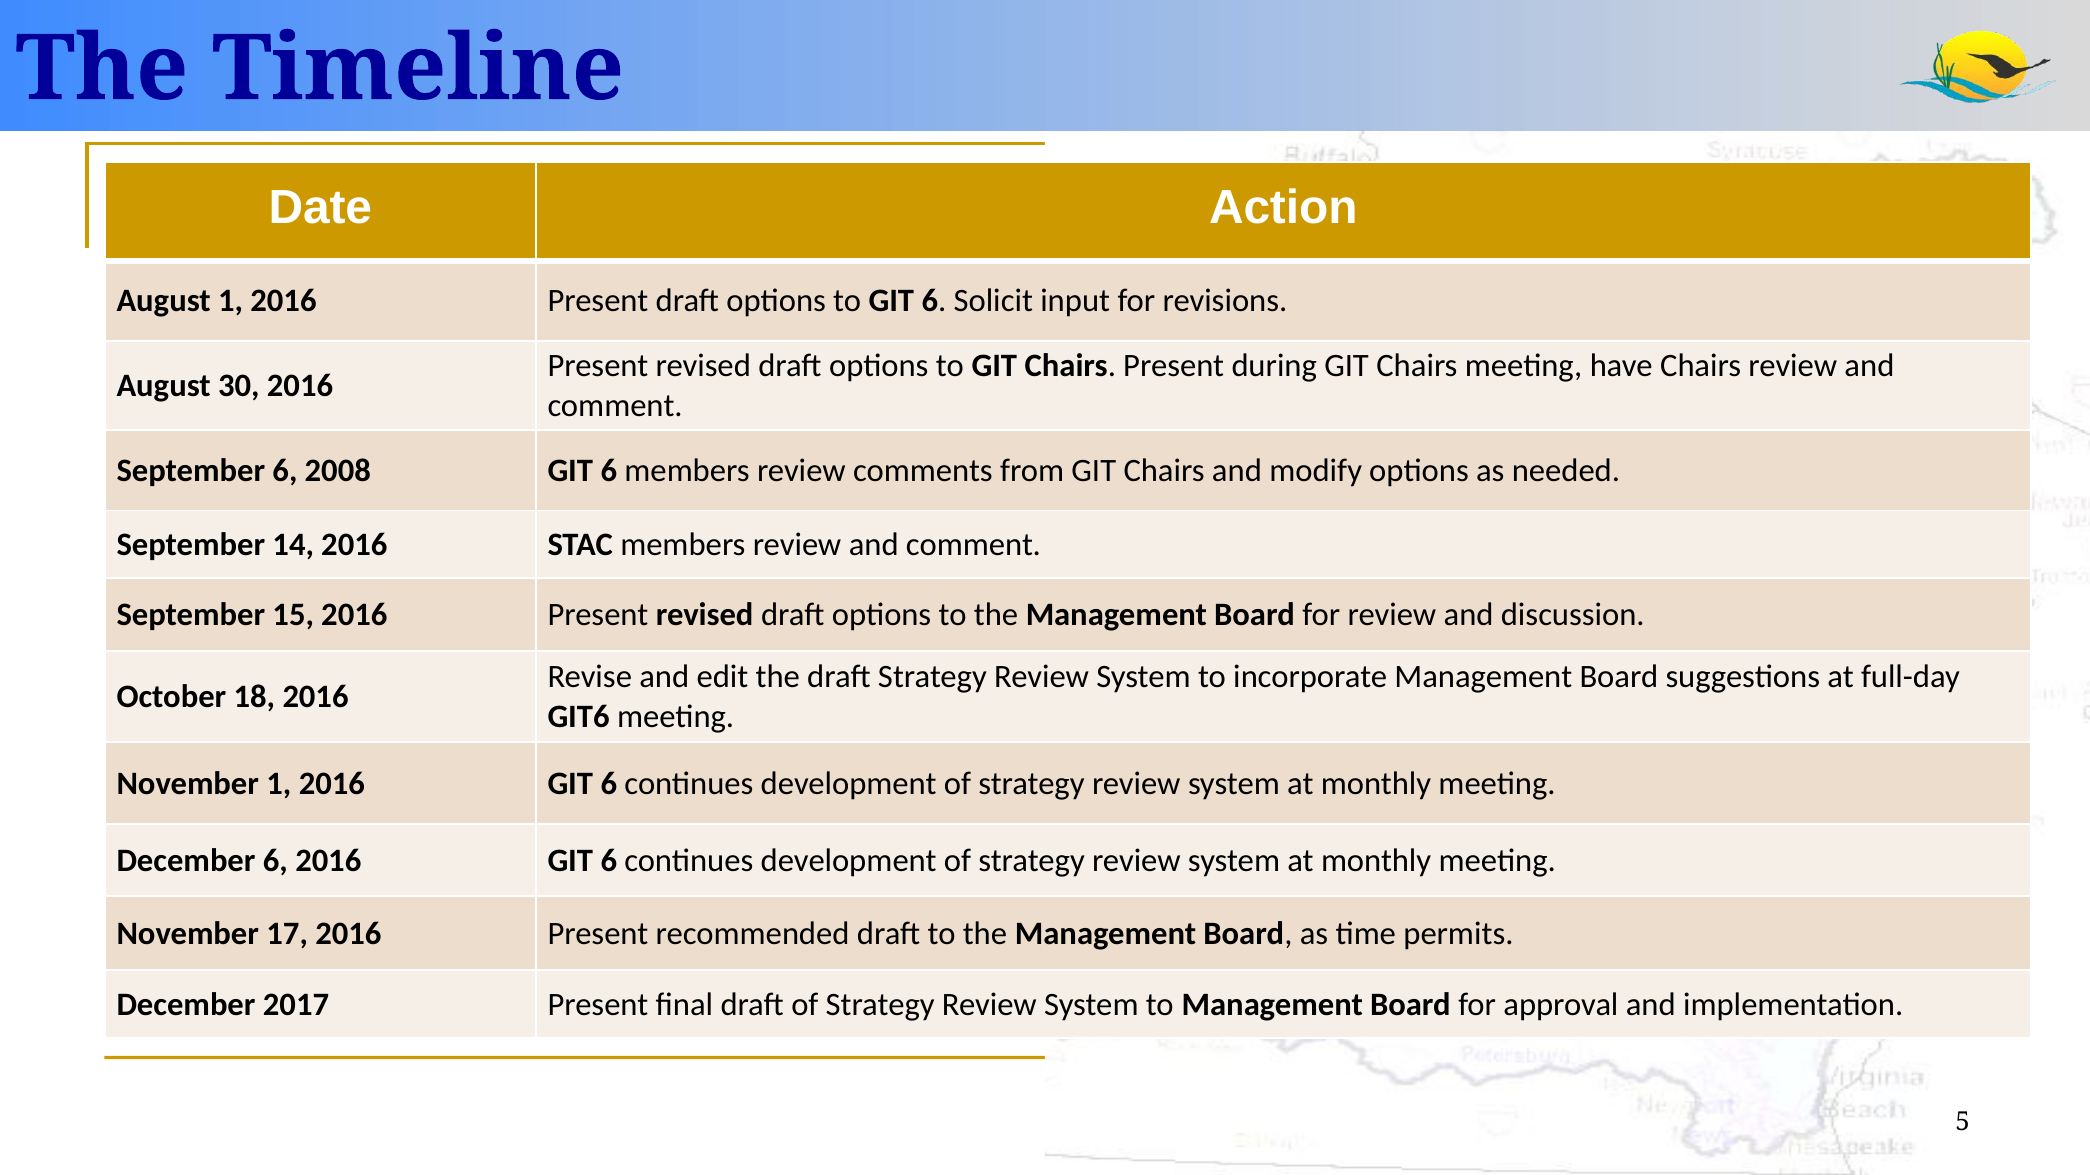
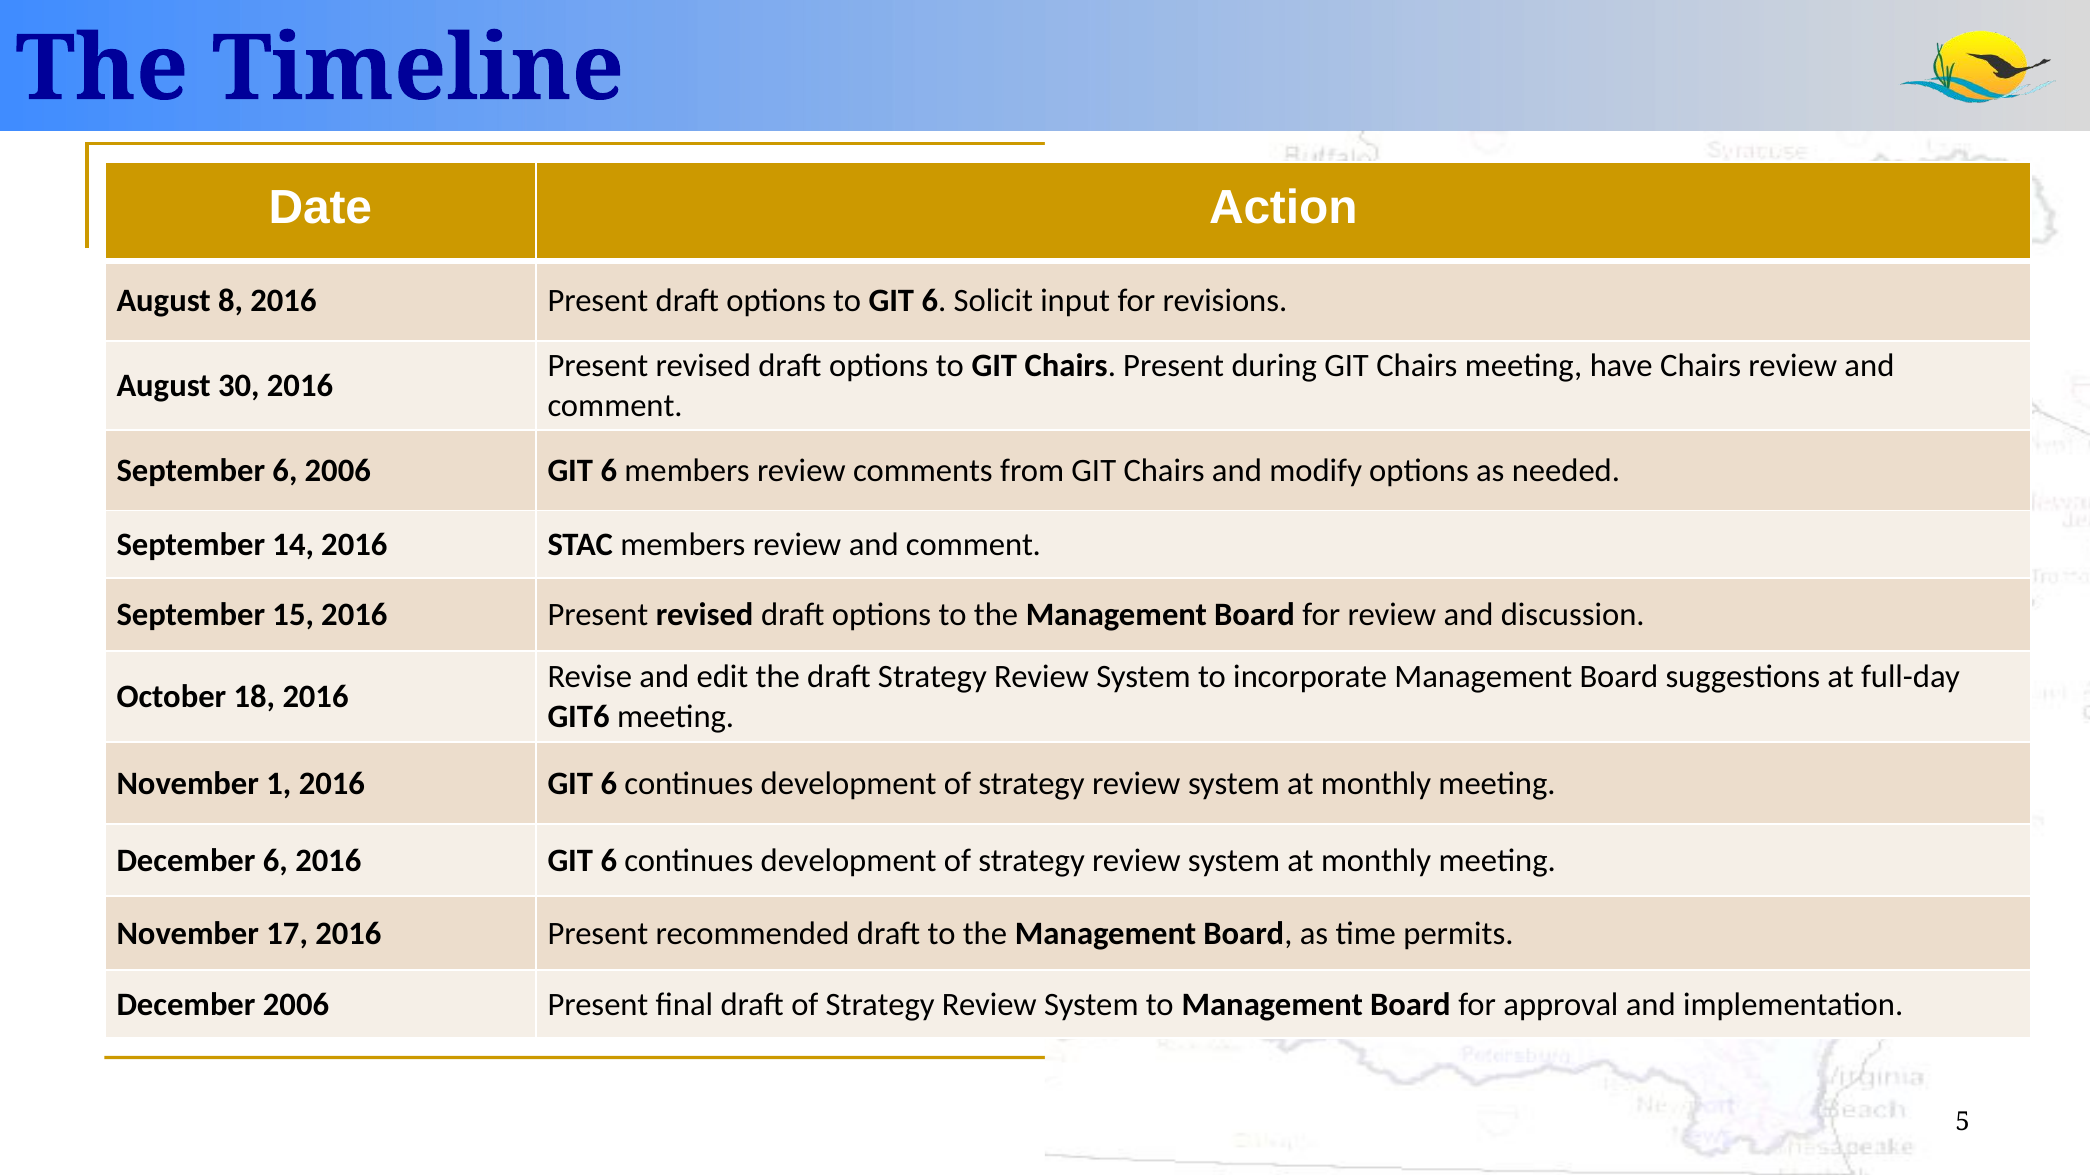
August 1: 1 -> 8 (231, 301)
6 2008: 2008 -> 2006 (338, 471)
December 2017: 2017 -> 2006 (296, 1005)
